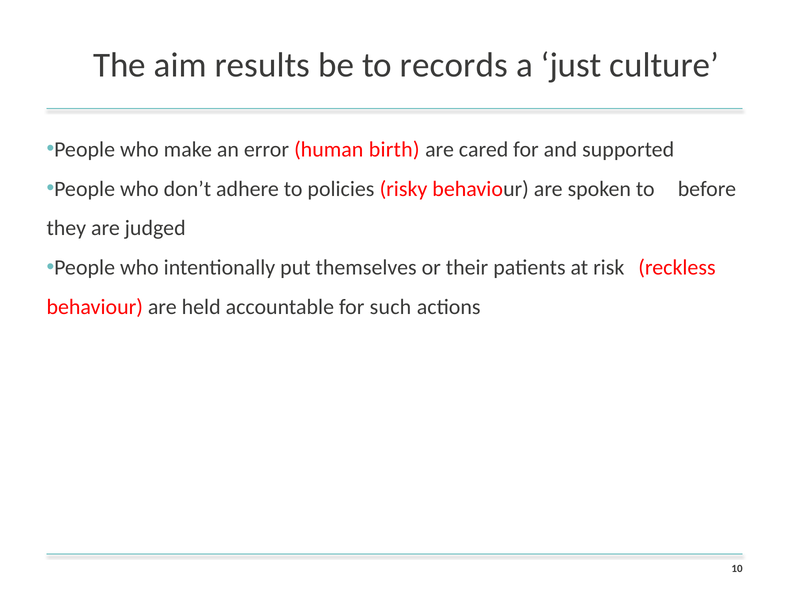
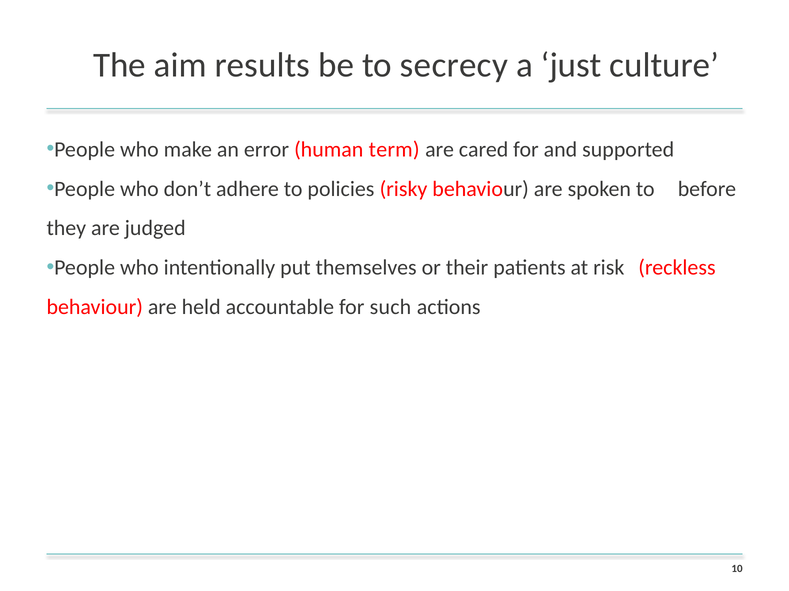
records: records -> secrecy (454, 65)
birth: birth -> term (394, 150)
